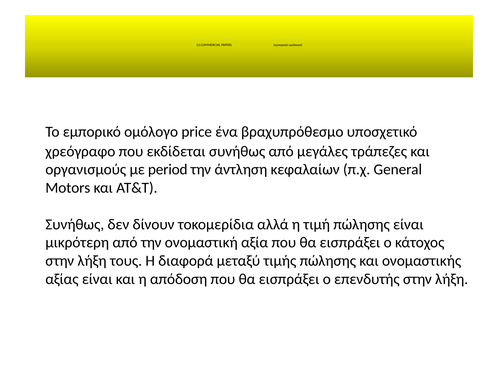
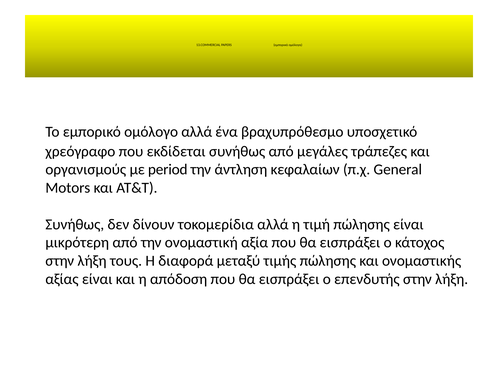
ομόλογο price: price -> αλλά (197, 131)
